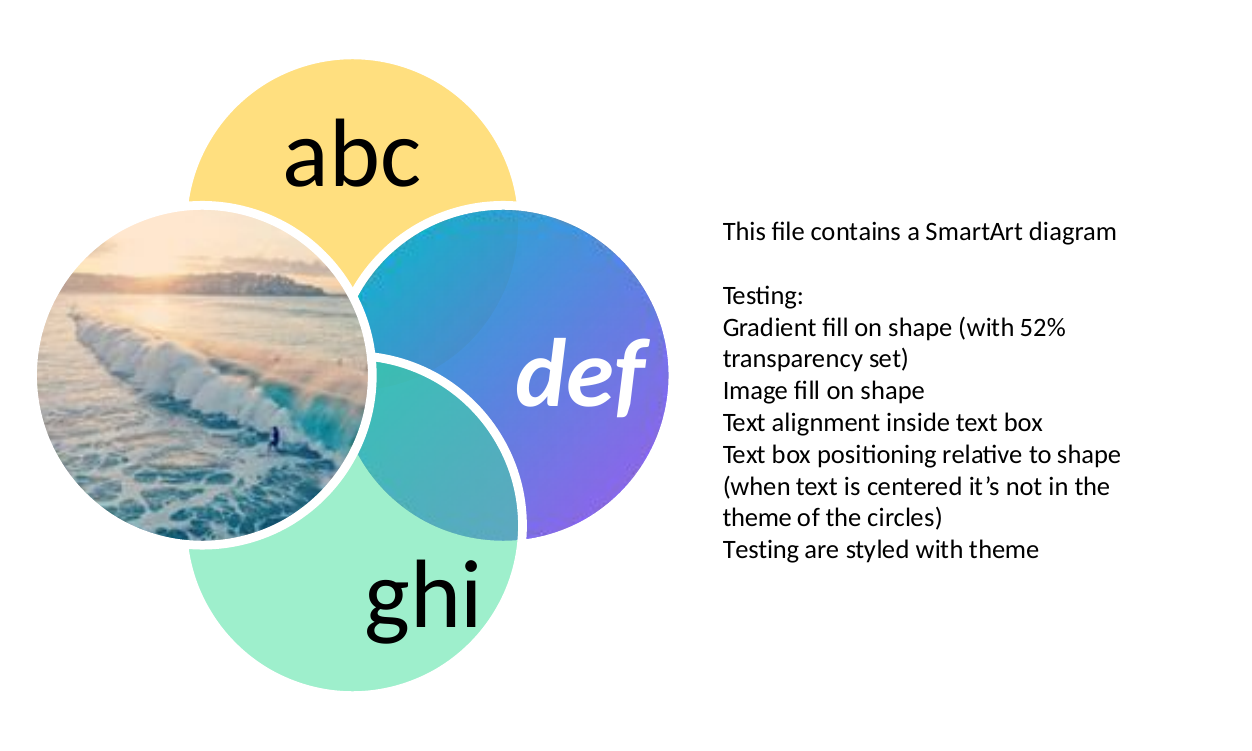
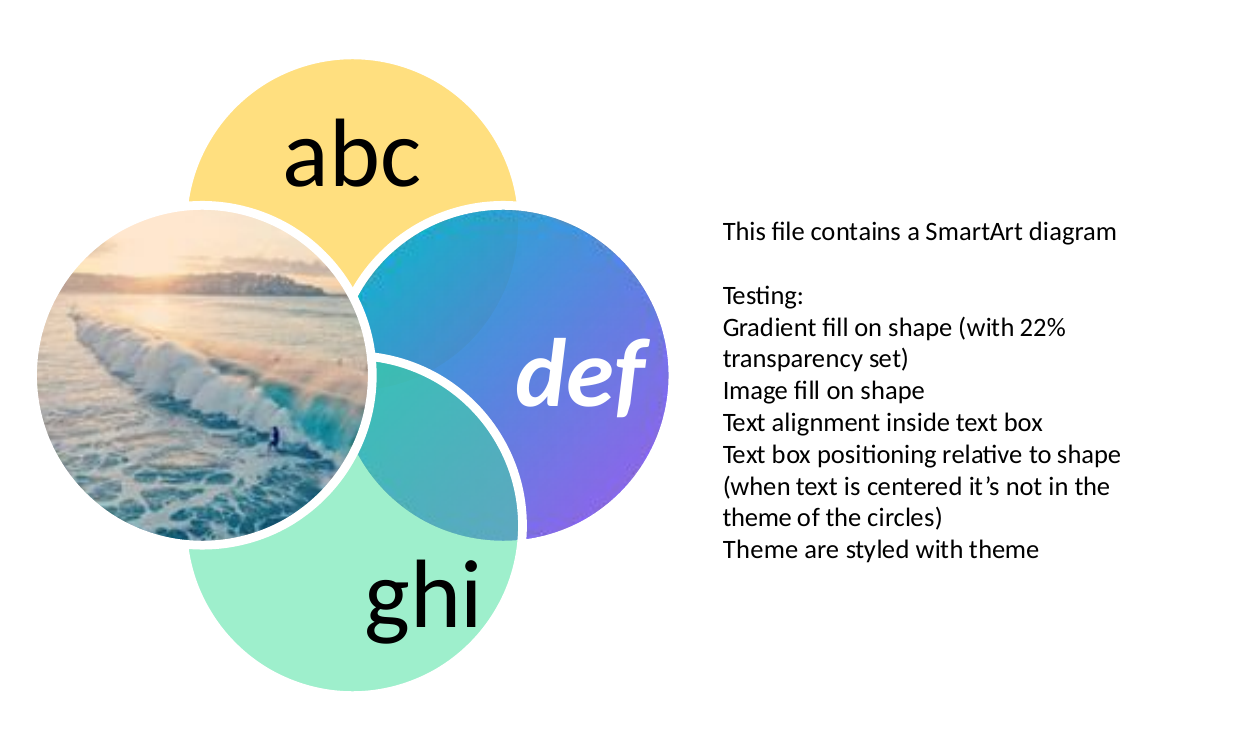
52%: 52% -> 22% (1043, 327)
Testing: Testing -> Theme (761, 550)
